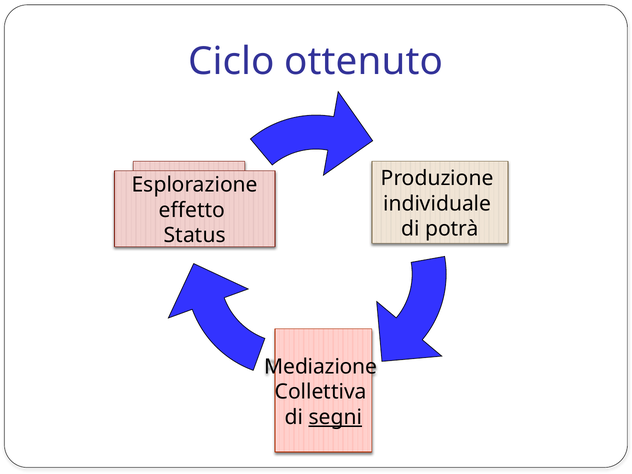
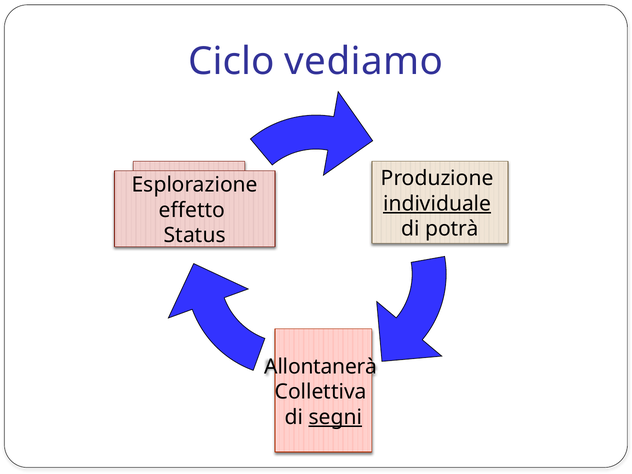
ottenuto: ottenuto -> vediamo (364, 61)
individuale underline: none -> present (437, 204)
Mediazione: Mediazione -> Allontanerà (321, 367)
